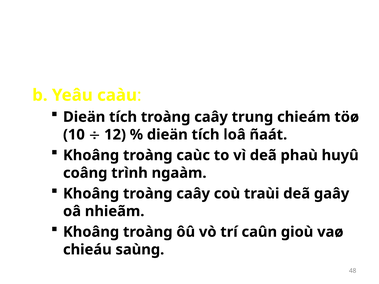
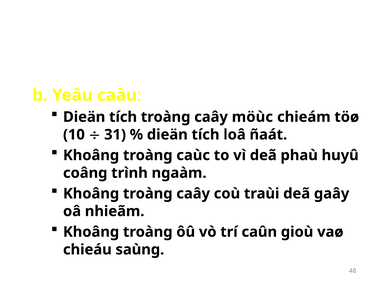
trung: trung -> möùc (252, 117)
12: 12 -> 31 (115, 135)
